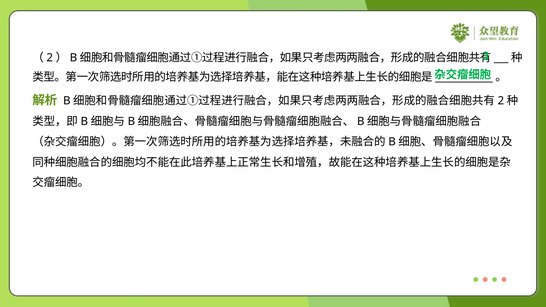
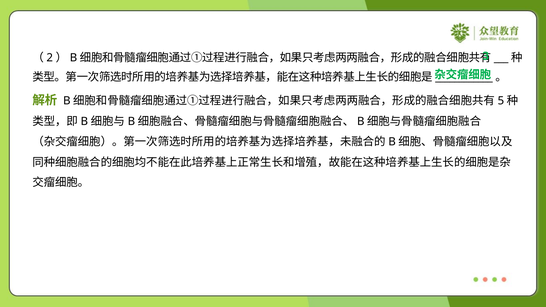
2: 2 -> 5 (501, 101)
